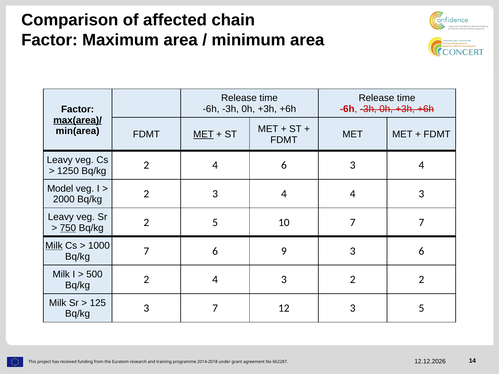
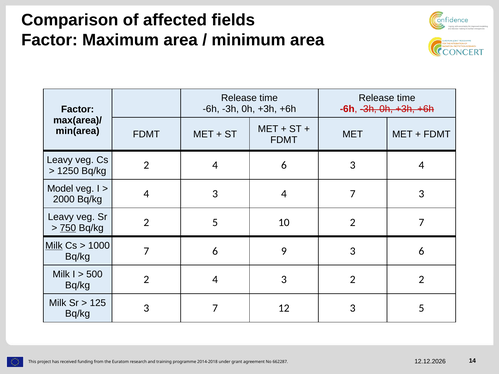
chain: chain -> fields (233, 20)
max(area)/ underline: present -> none (78, 120)
MET underline: present -> none (203, 135)
2000 Bq/kg 2: 2 -> 4 (146, 194)
4 4: 4 -> 7 (353, 194)
10 7: 7 -> 2 (353, 223)
